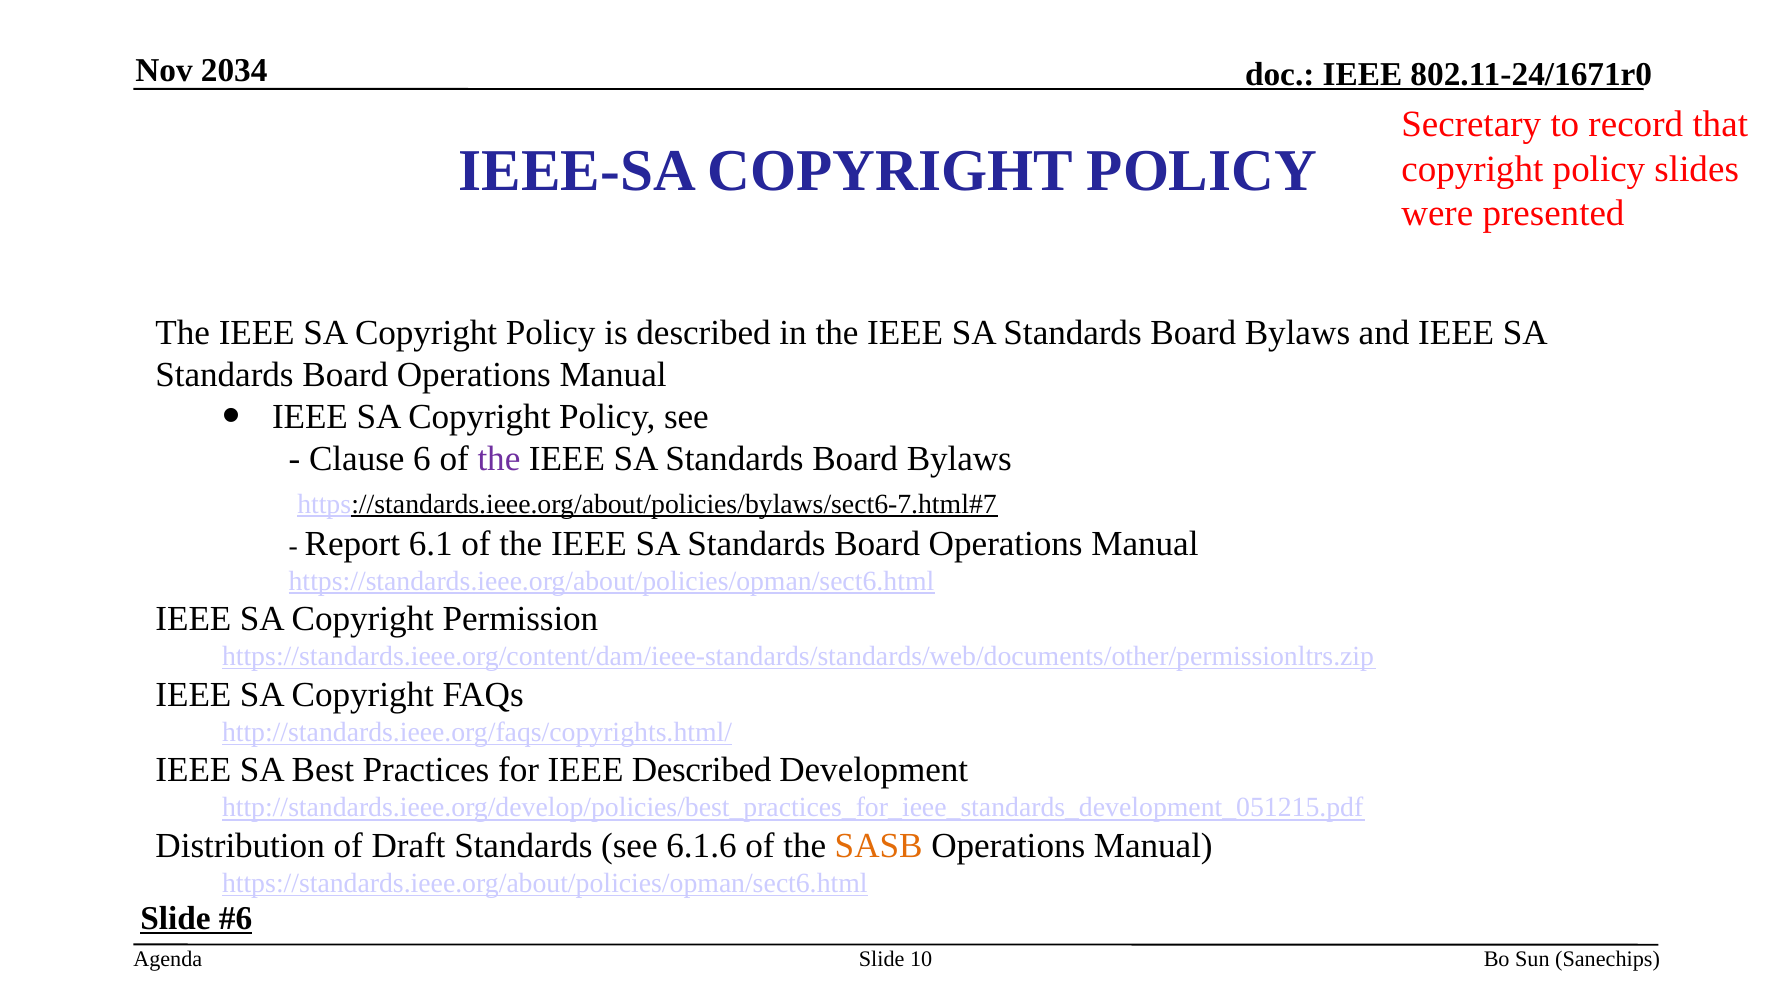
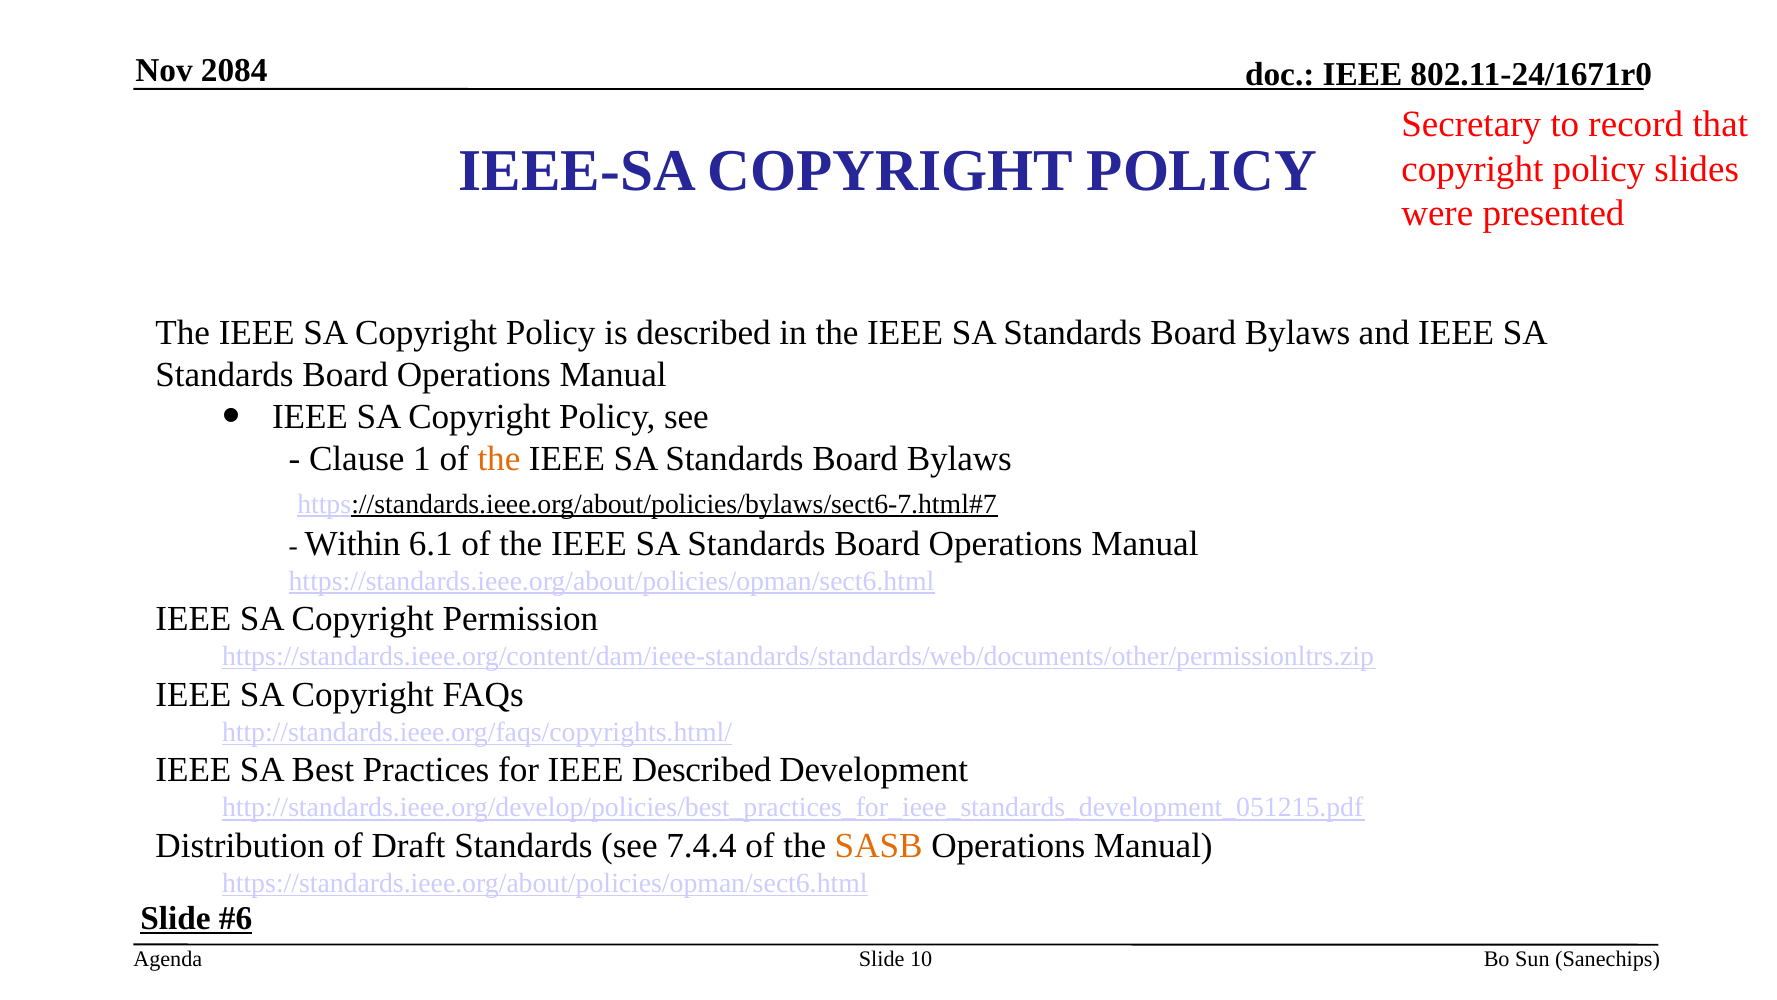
2034: 2034 -> 2084 (234, 71)
6: 6 -> 1 (422, 459)
the colour: purple -> orange (499, 459)
Report: Report -> Within (353, 543)
6.1.6: 6.1.6 -> 7.4.4 (701, 845)
